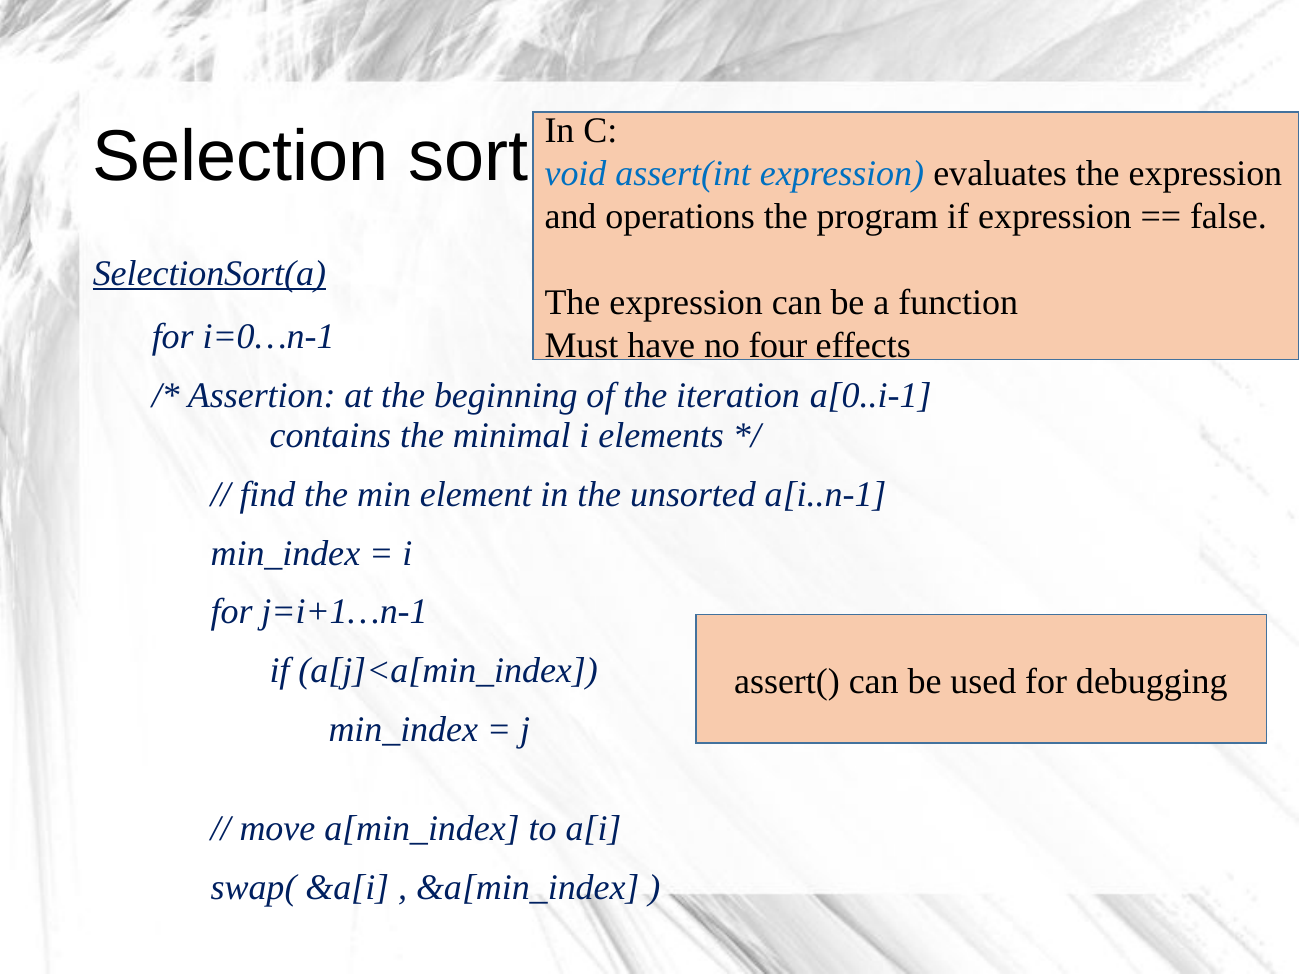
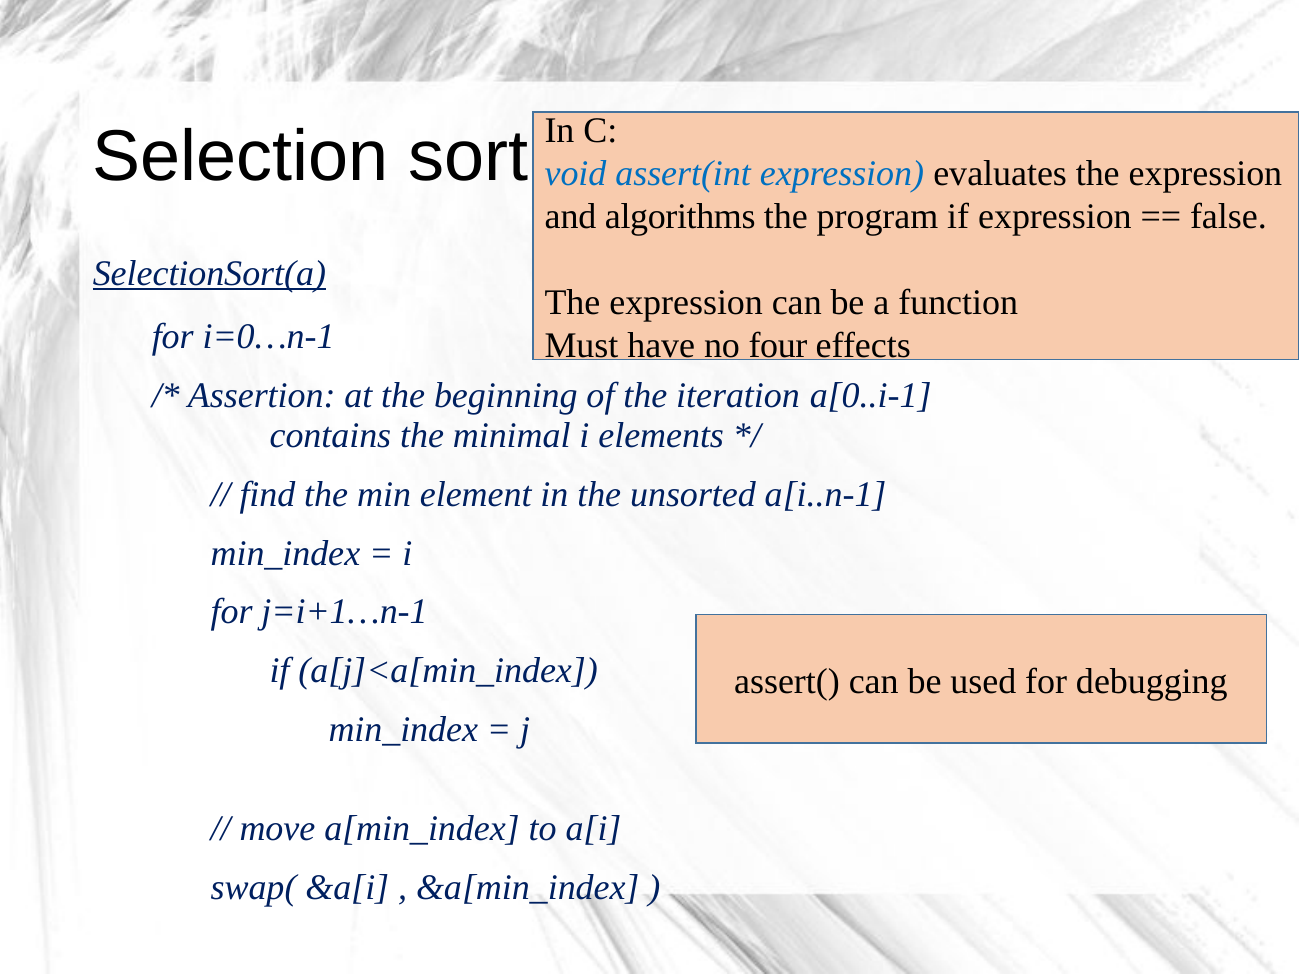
operations: operations -> algorithms (680, 217)
